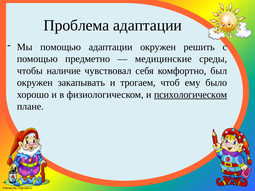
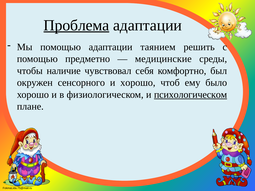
Проблема underline: none -> present (76, 25)
адаптации окружен: окружен -> таянием (158, 47)
закапывать: закапывать -> сенсорного (81, 83)
и трогаем: трогаем -> хорошо (138, 83)
